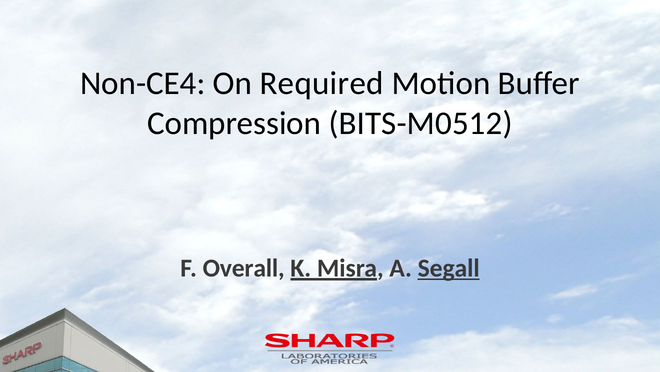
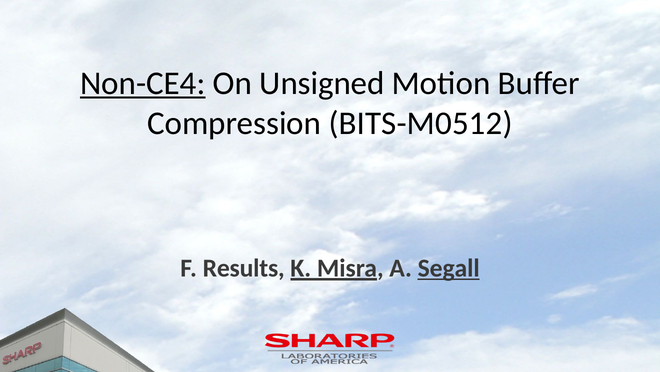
Non-CE4 underline: none -> present (143, 83)
Required: Required -> Unsigned (322, 83)
Overall: Overall -> Results (244, 268)
